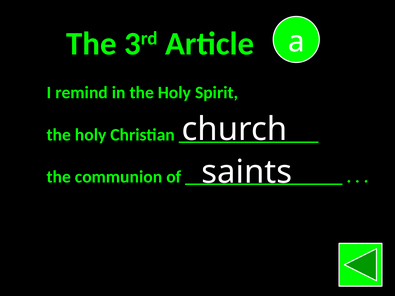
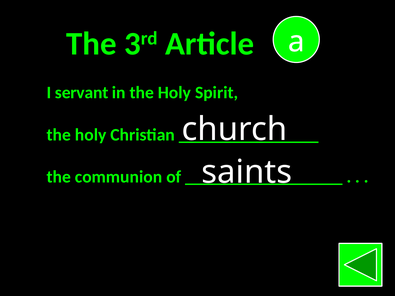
remind: remind -> servant (82, 93)
